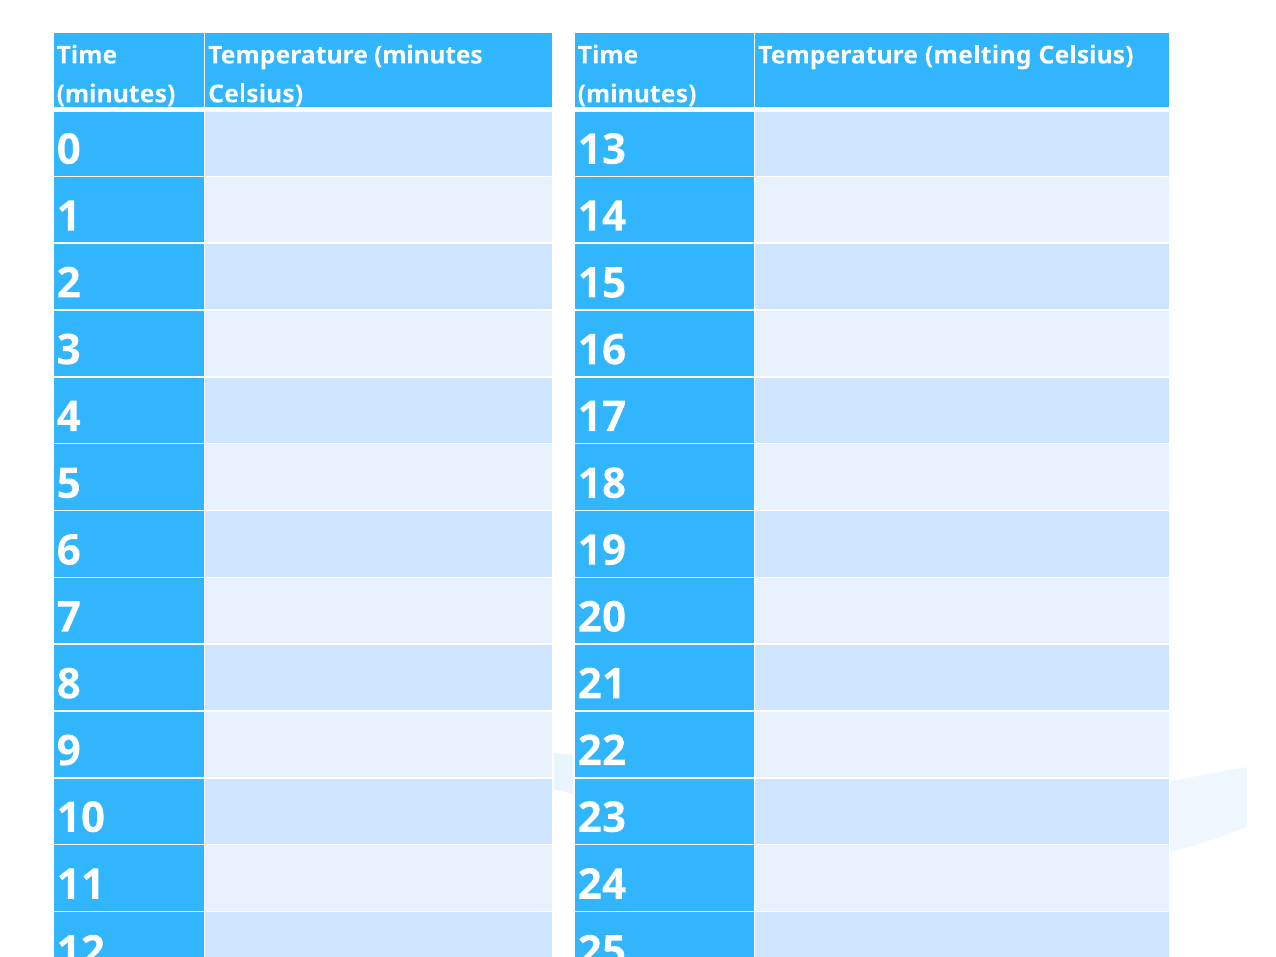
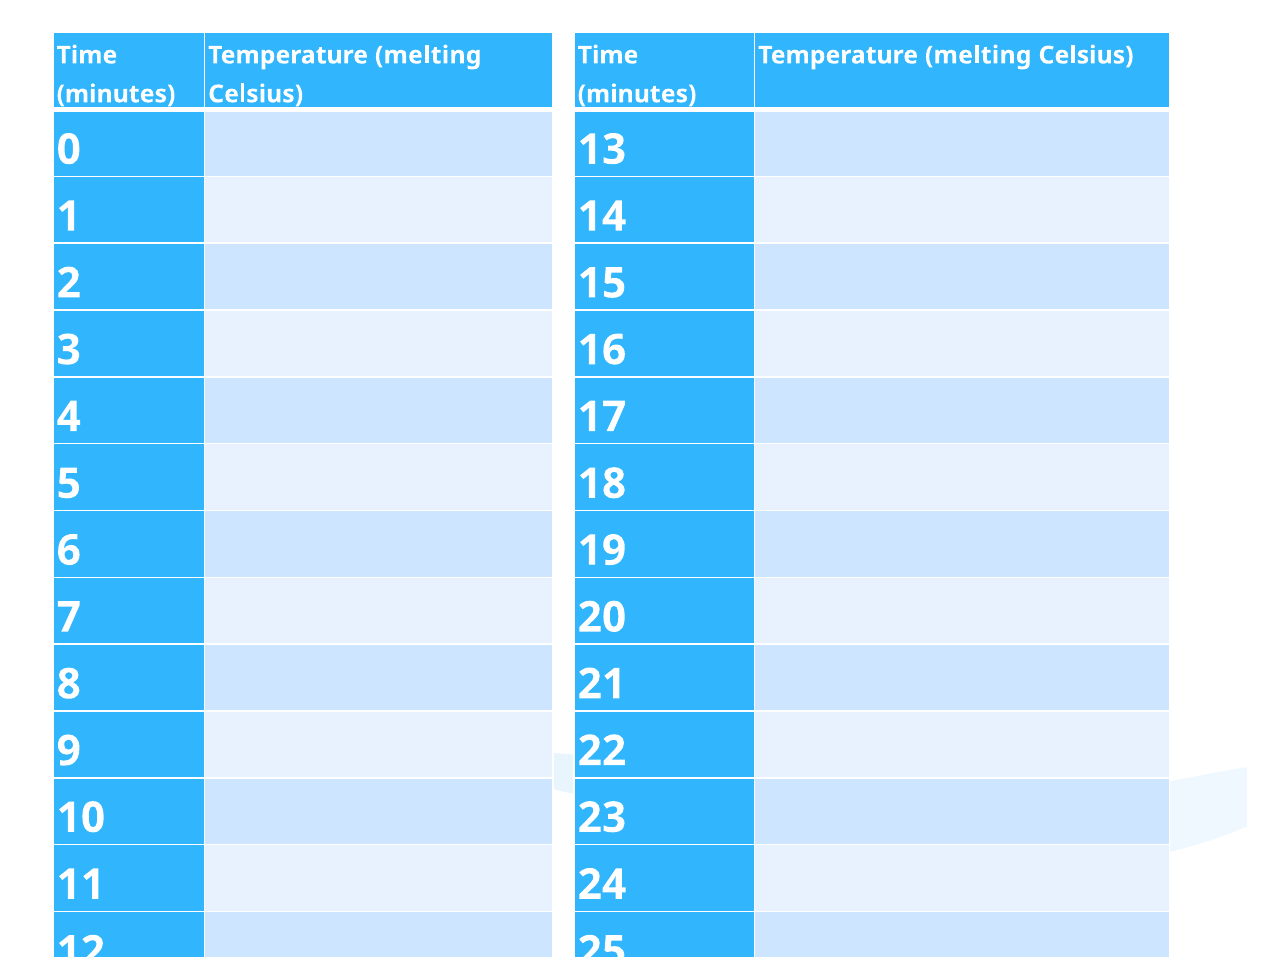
minutes: minutes -> melting (428, 55)
